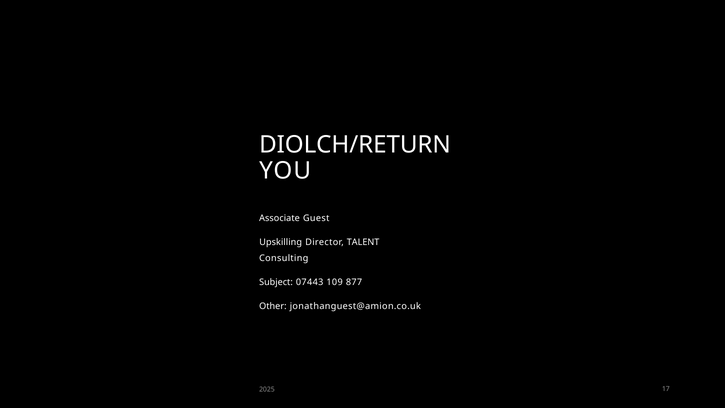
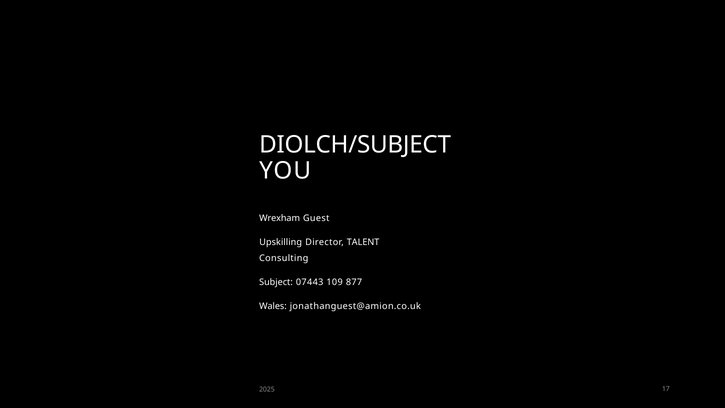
DIOLCH/RETURN: DIOLCH/RETURN -> DIOLCH/SUBJECT (355, 145)
Associate: Associate -> Wrexham (280, 218)
Other: Other -> Wales (273, 306)
